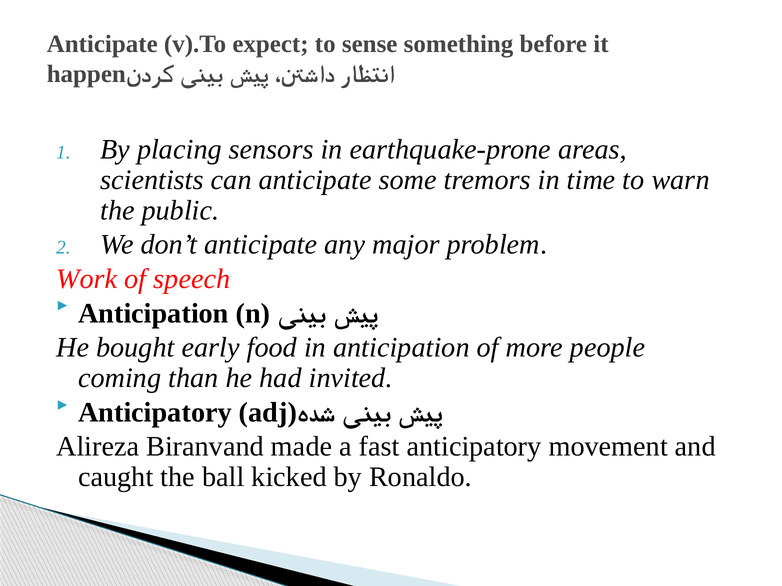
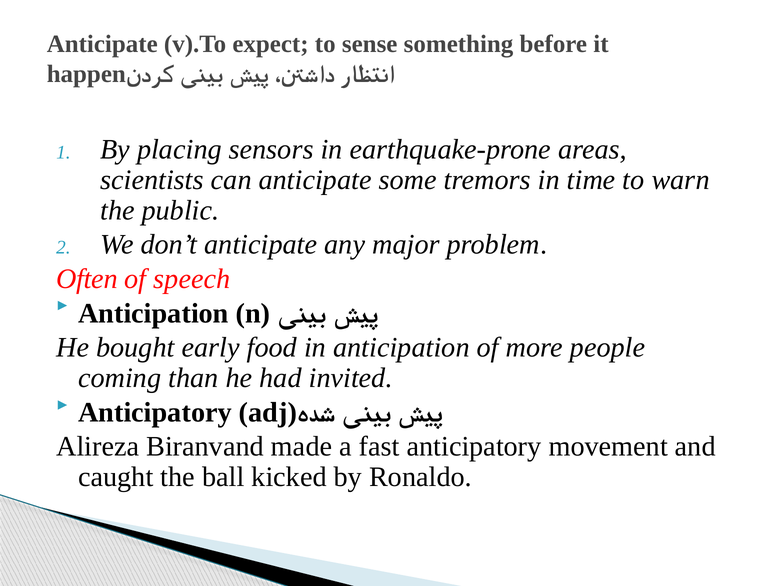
Work: Work -> Often (87, 279)
